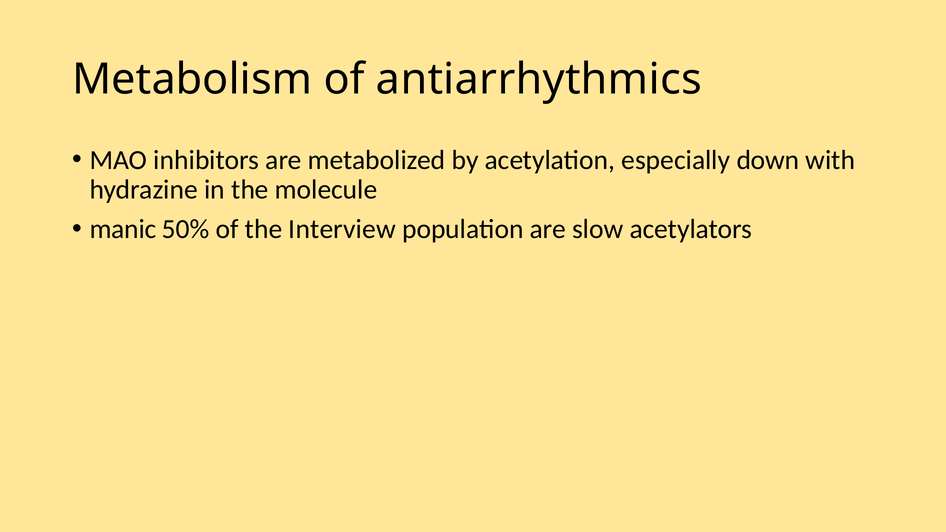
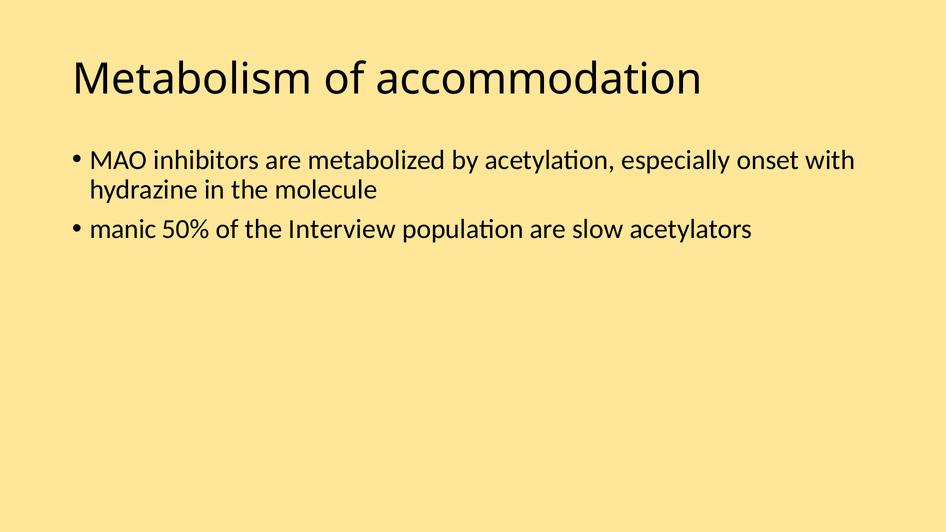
antiarrhythmics: antiarrhythmics -> accommodation (539, 79)
down: down -> onset (768, 160)
